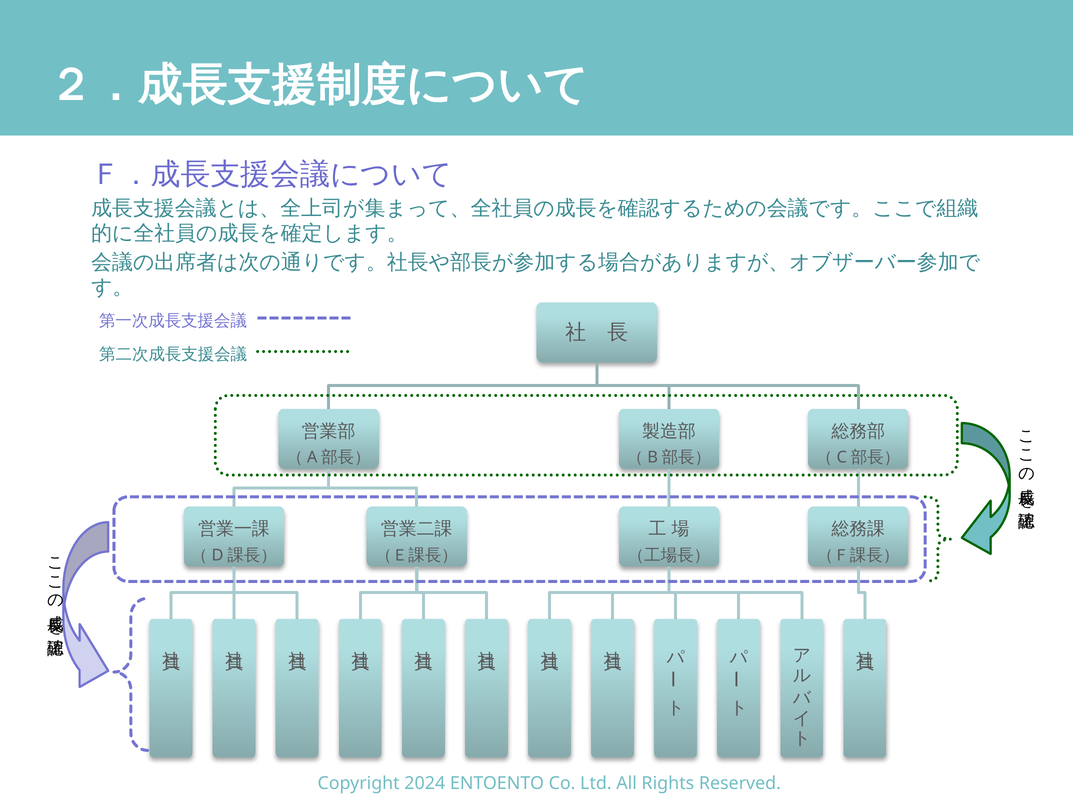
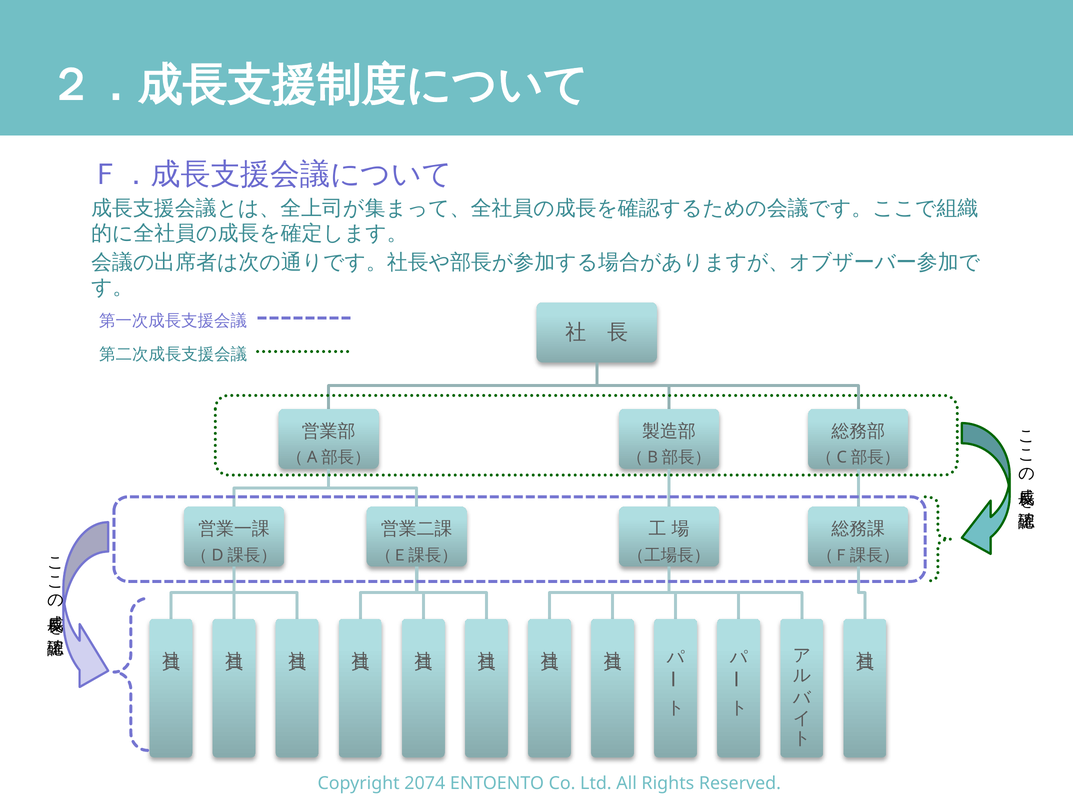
2024: 2024 -> 2074 (425, 783)
